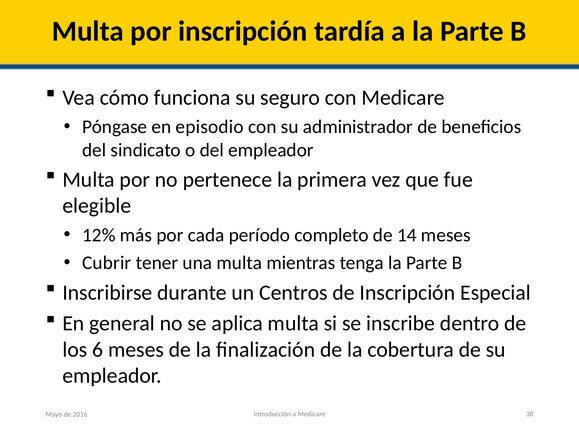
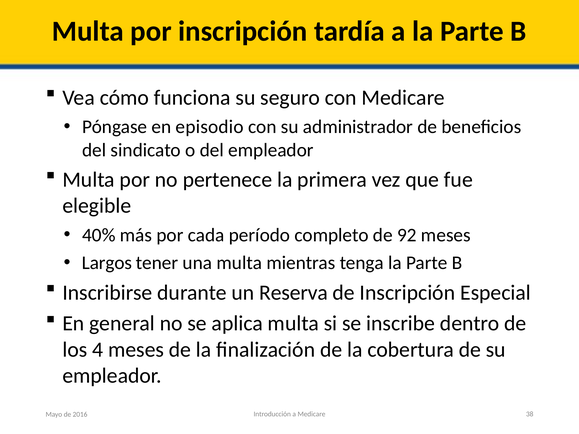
12%: 12% -> 40% (99, 235)
14: 14 -> 92 (407, 235)
Cubrir: Cubrir -> Largos (107, 263)
Centros: Centros -> Reserva (294, 293)
6: 6 -> 4 (98, 350)
